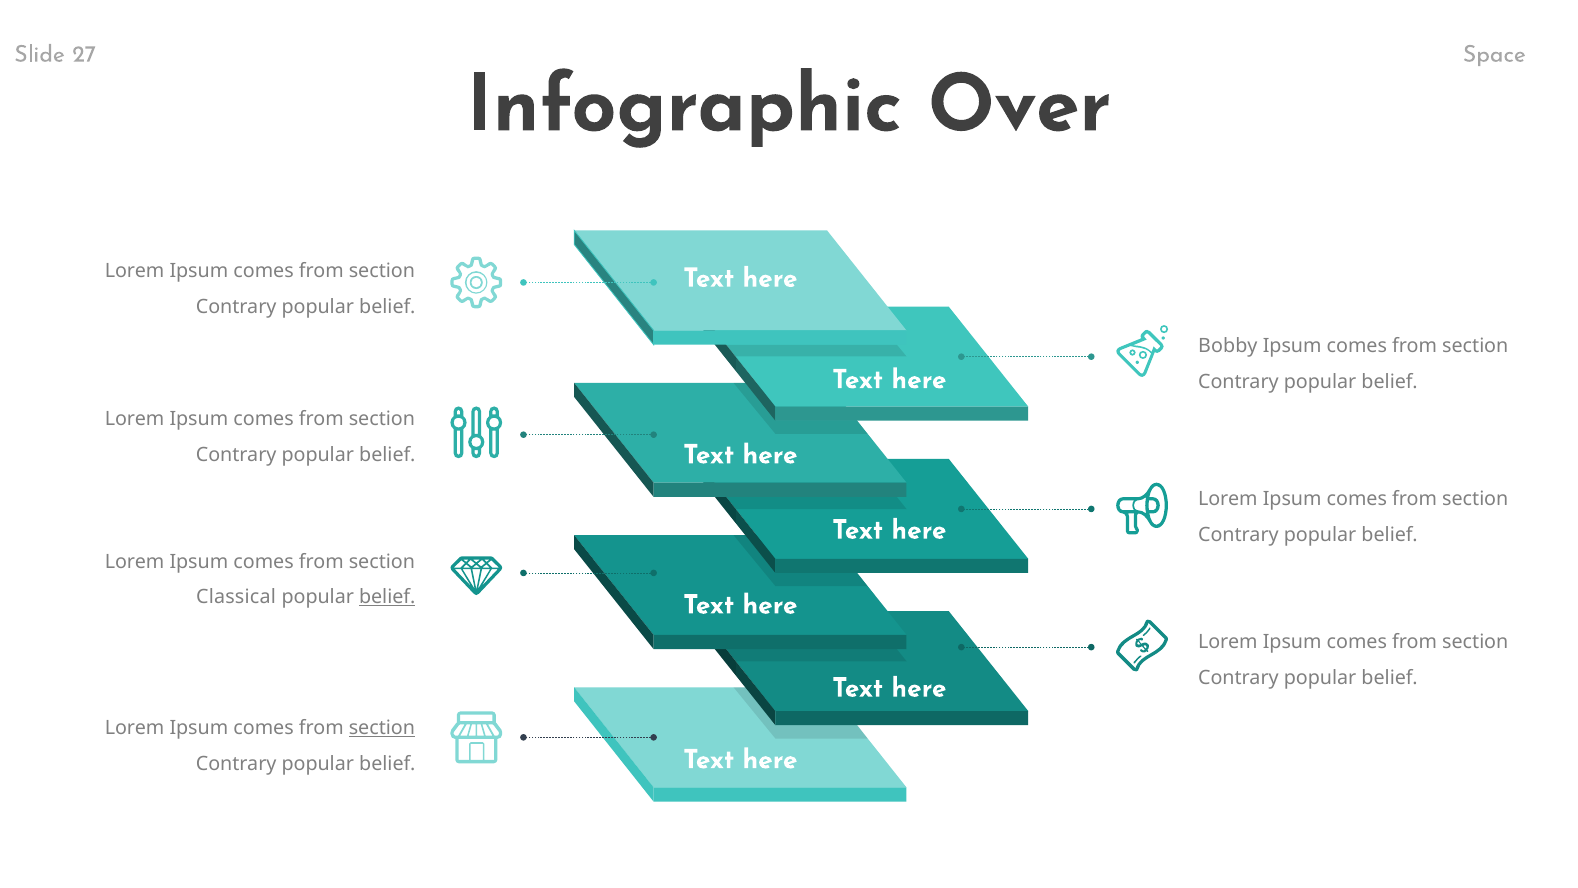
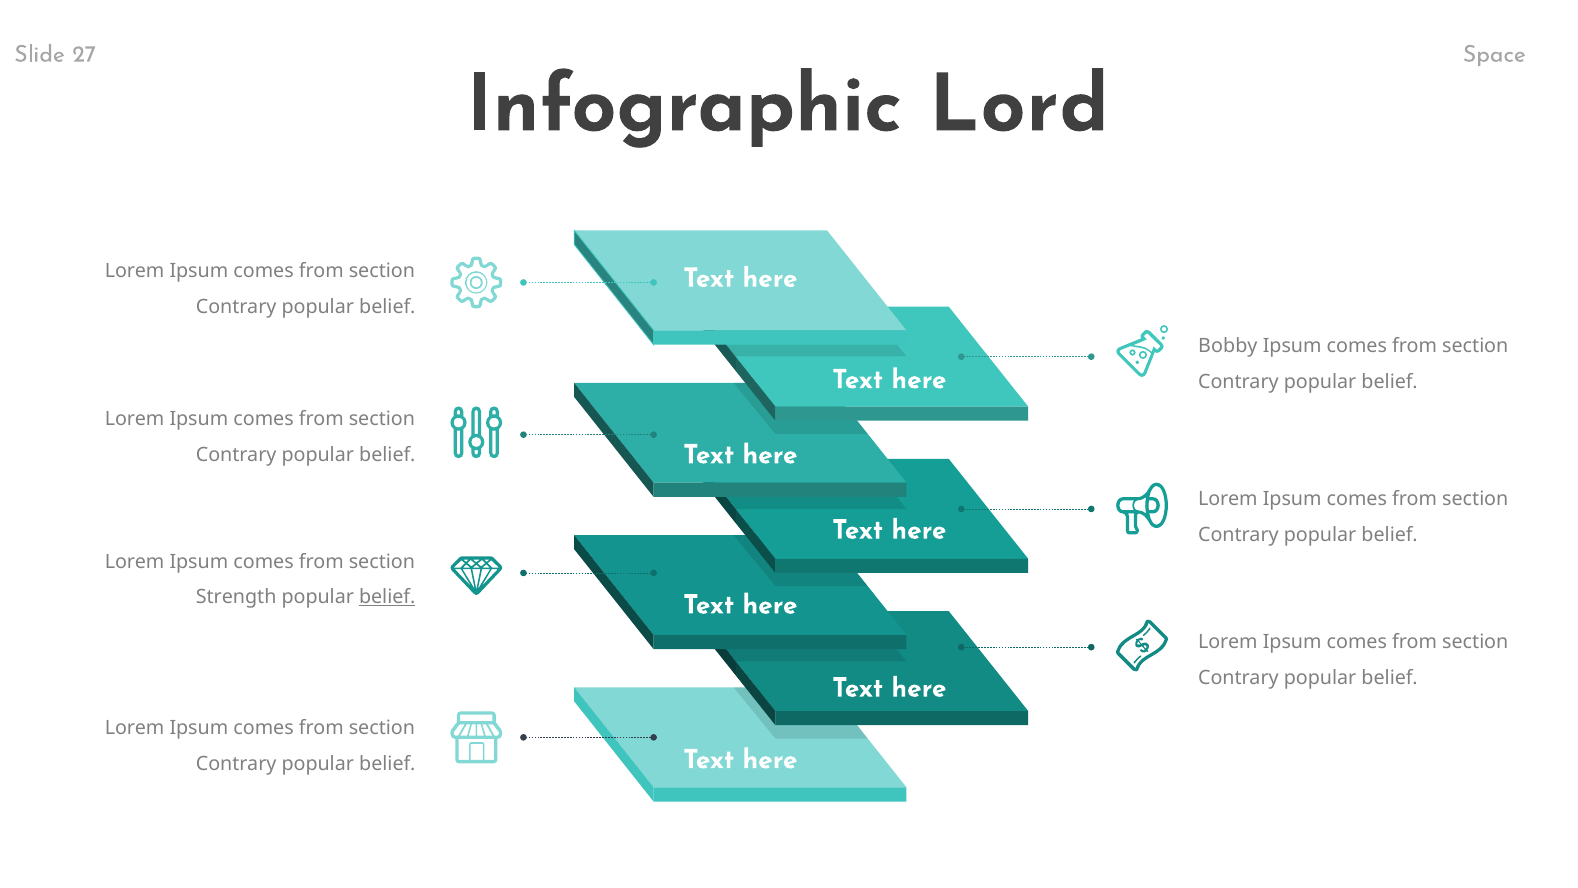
Over: Over -> Lord (1019, 104)
Classical: Classical -> Strength (236, 597)
section underline: present -> none (382, 728)
